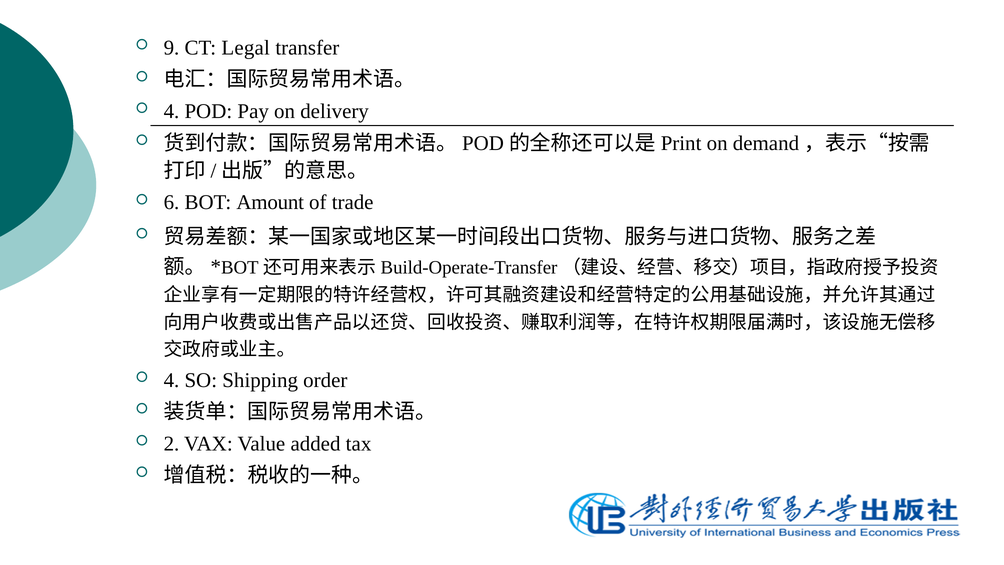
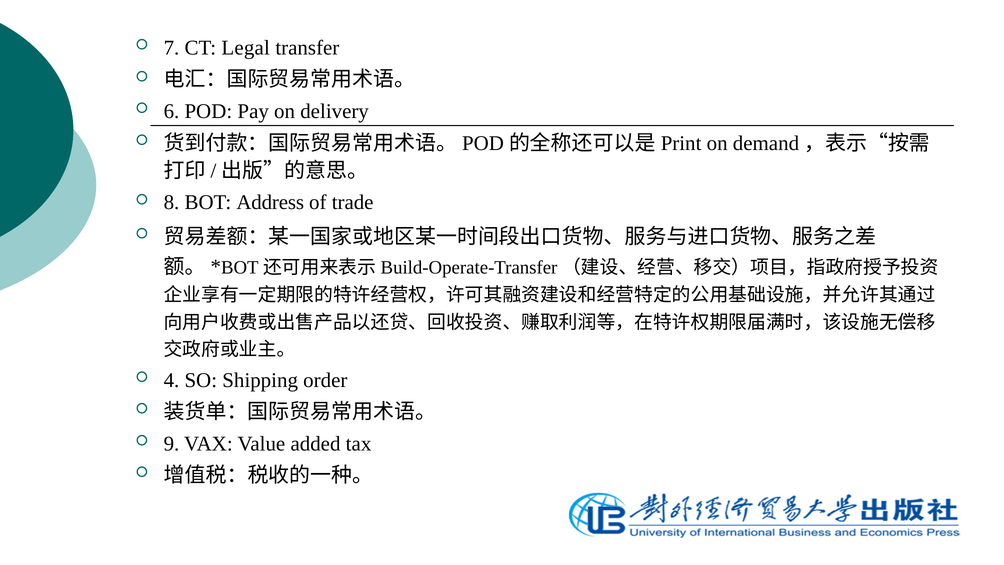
9: 9 -> 7 (172, 48)
4: 4 -> 6 (172, 111)
6: 6 -> 8 (172, 202)
Amount: Amount -> Address (270, 202)
2: 2 -> 9 (172, 443)
